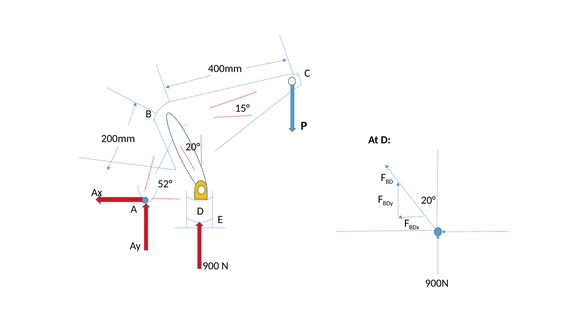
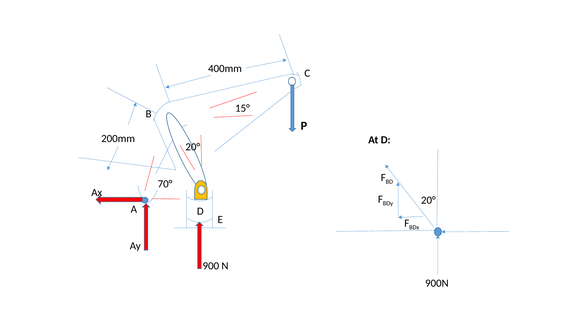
52°: 52° -> 70° (165, 184)
